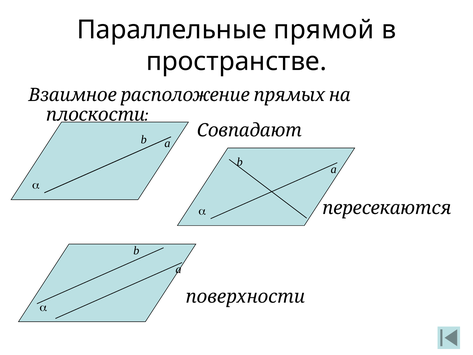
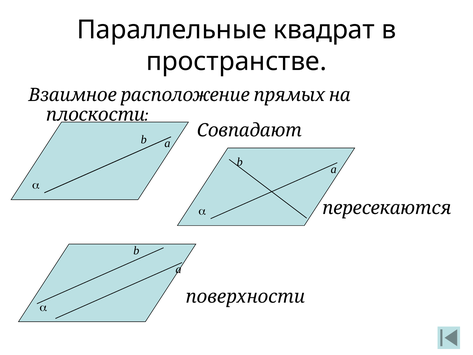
прямой: прямой -> квадрат (324, 30)
